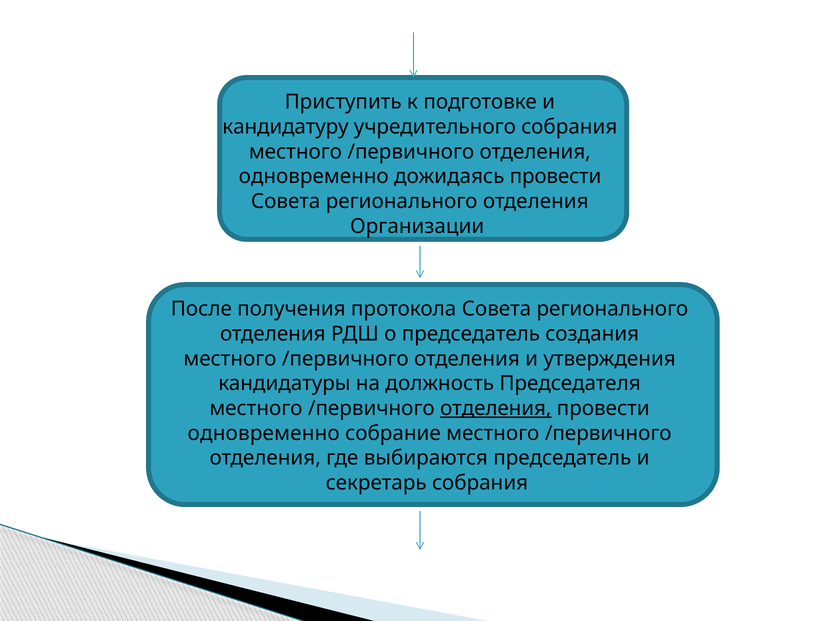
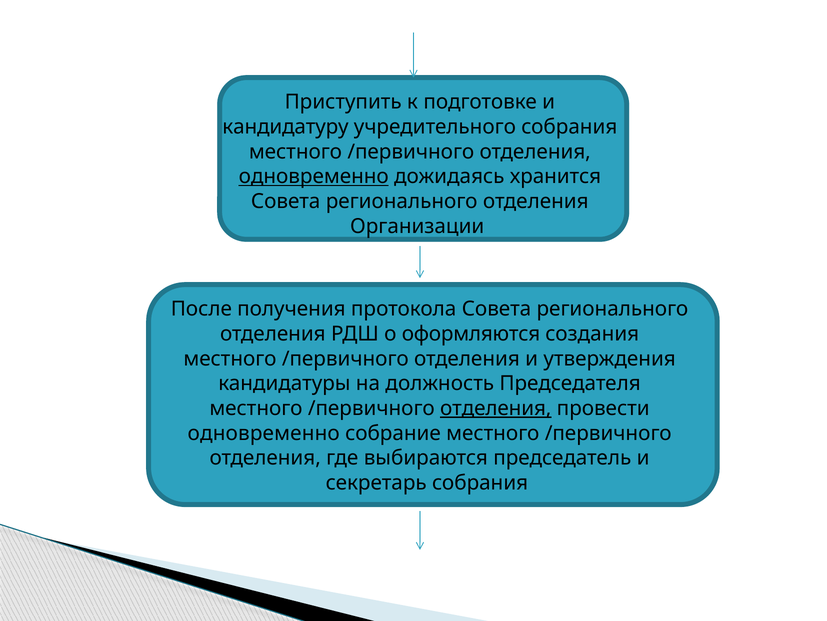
одновременно underline: none -> present (314, 176)
дожидаясь провести: провести -> хранится (555, 176)
о председатель: председатель -> оформляются (471, 333)
